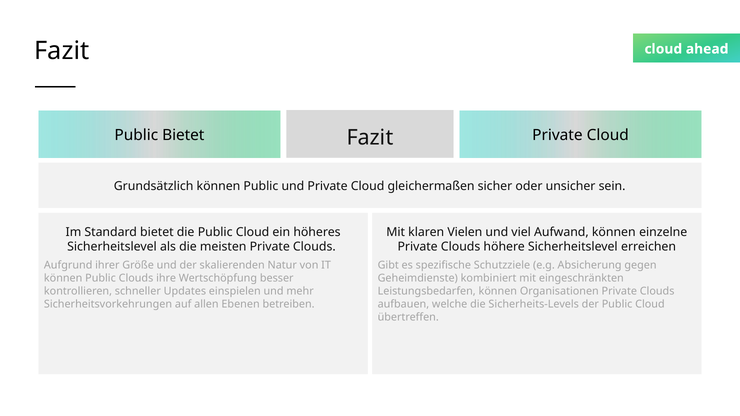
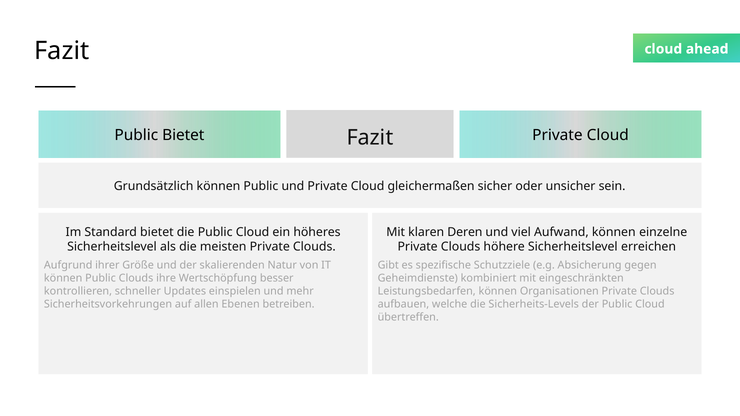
Vielen: Vielen -> Deren (465, 232)
